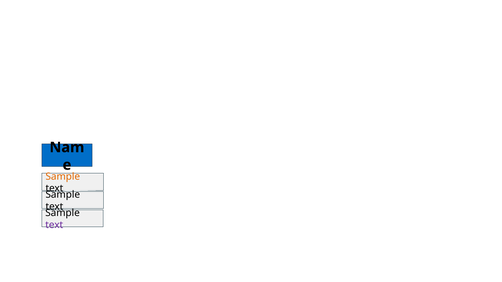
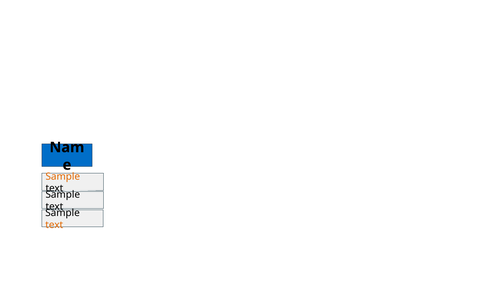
text colour: purple -> orange (54, 225)
